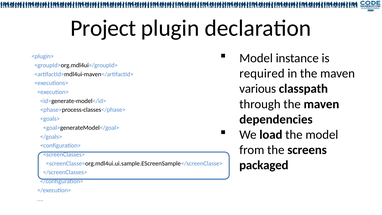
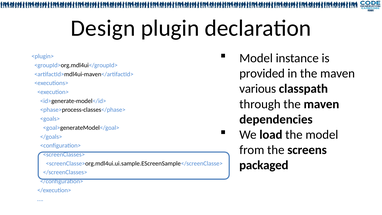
Project: Project -> Design (103, 28)
required: required -> provided (262, 73)
